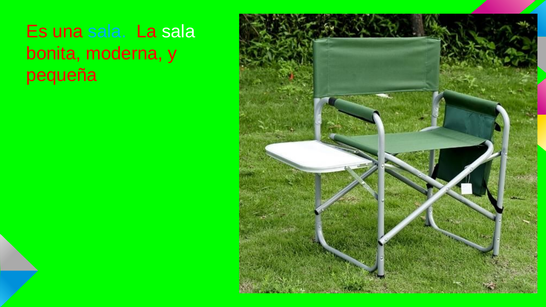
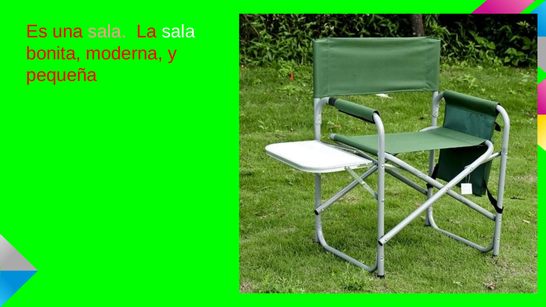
sala colour: light blue -> pink (107, 32)
